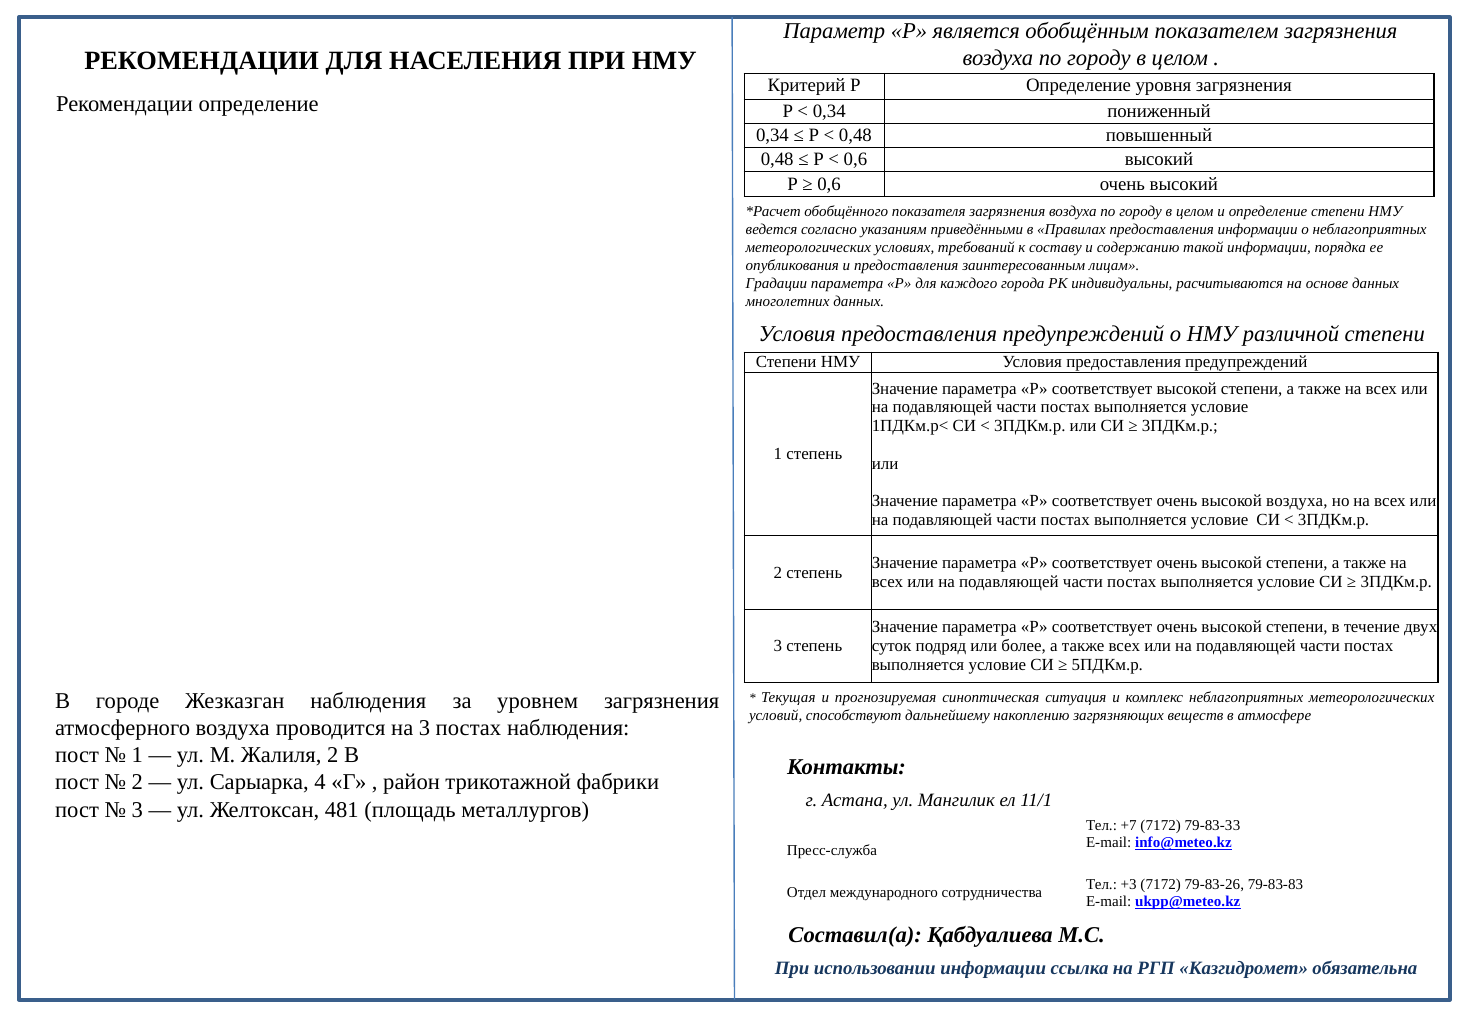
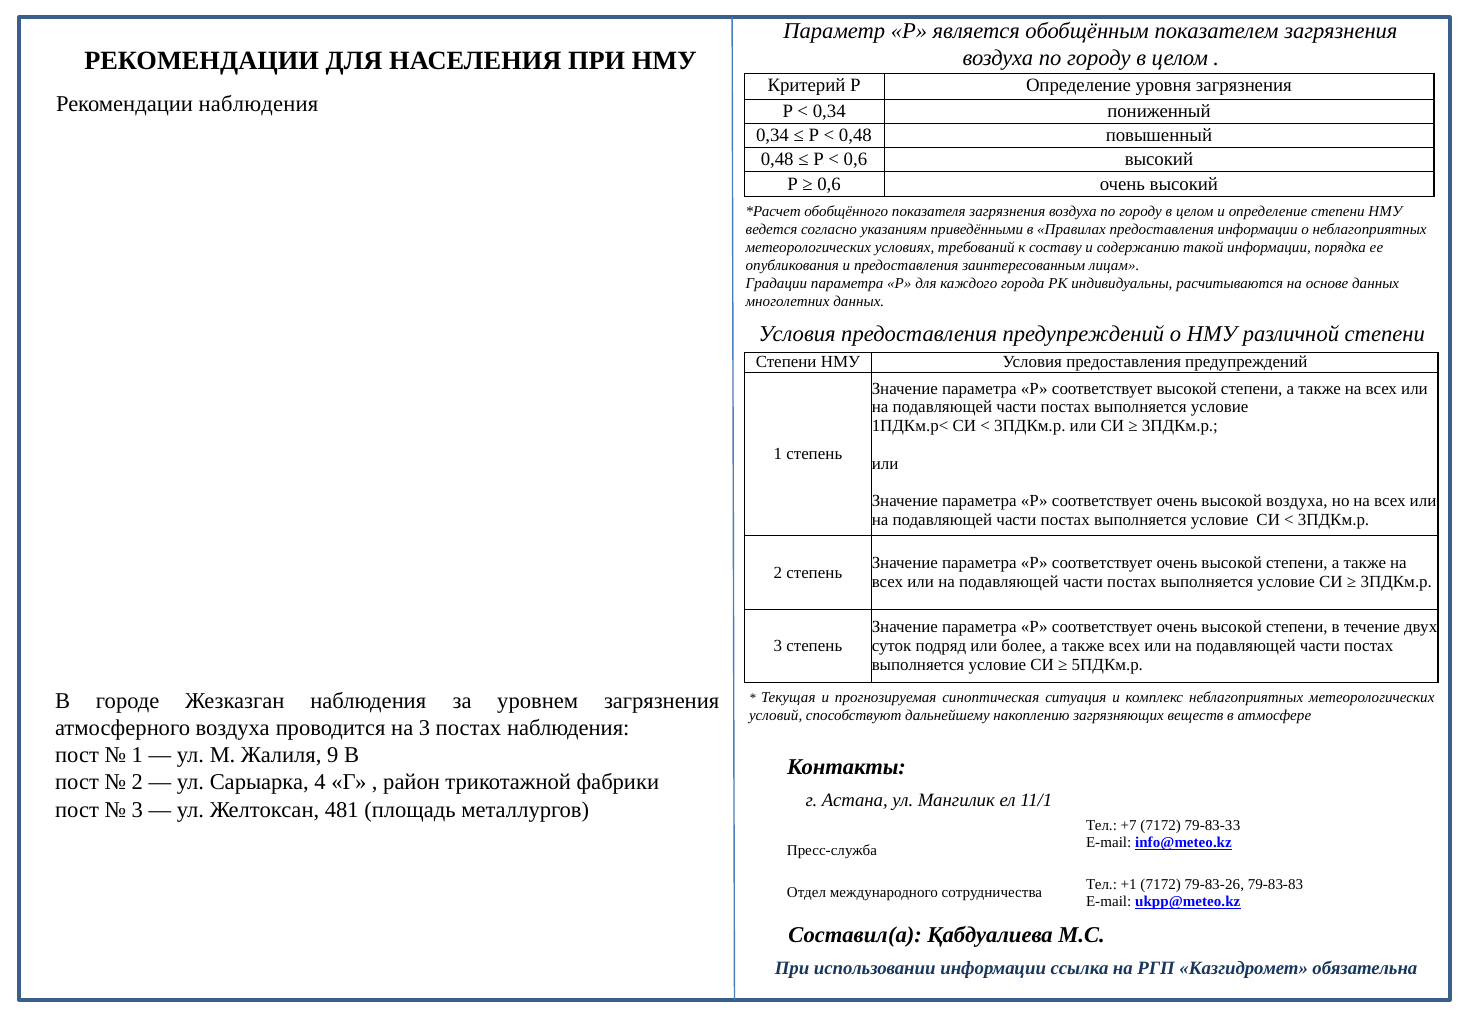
Рекомендации определение: определение -> наблюдения (258, 104)
Жалиля 2: 2 -> 9 (333, 755)
+3: +3 -> +1 (1129, 885)
